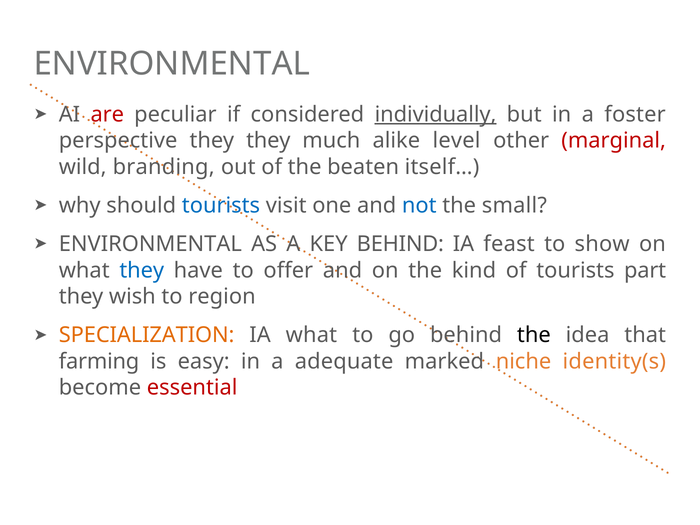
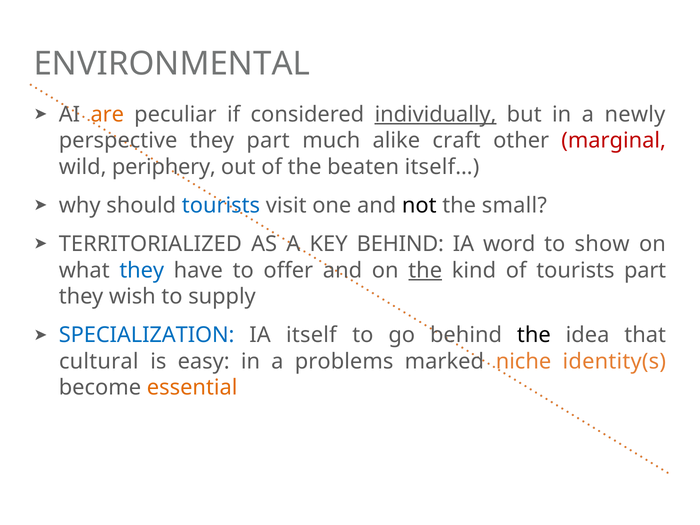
are colour: red -> orange (107, 114)
foster: foster -> newly (635, 114)
they they: they -> part (268, 141)
level: level -> craft (456, 141)
branding: branding -> periphery (164, 167)
not colour: blue -> black (419, 206)
ENVIRONMENTAL: ENVIRONMENTAL -> TERRITORIALIZED (150, 244)
feast: feast -> word (509, 244)
the underline: none -> present (425, 270)
region: region -> supply (222, 297)
SPECIALIZATION colour: orange -> blue (147, 335)
IA what: what -> itself (311, 335)
farming: farming -> cultural (99, 361)
adequate: adequate -> problems (344, 361)
essential colour: red -> orange (192, 388)
